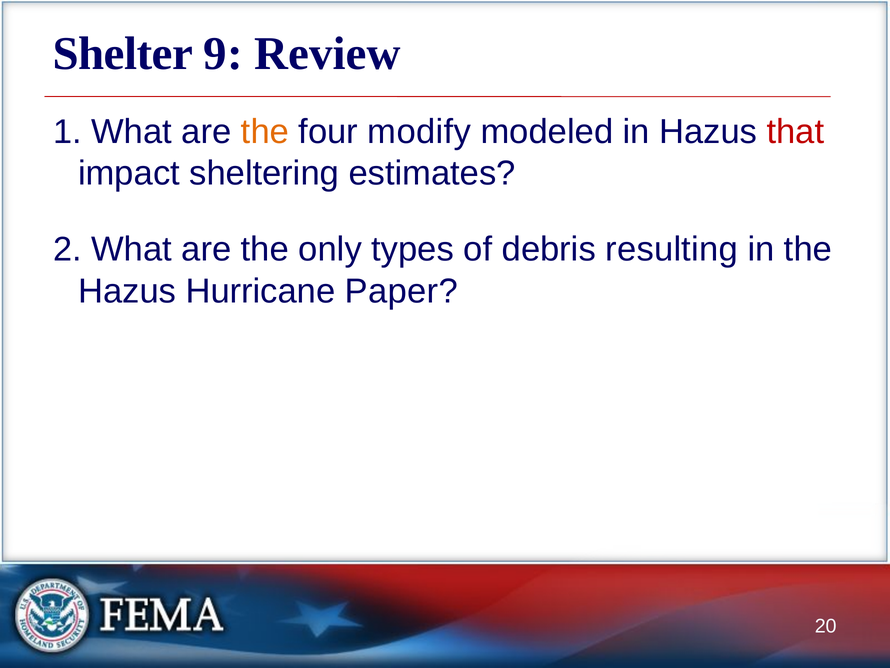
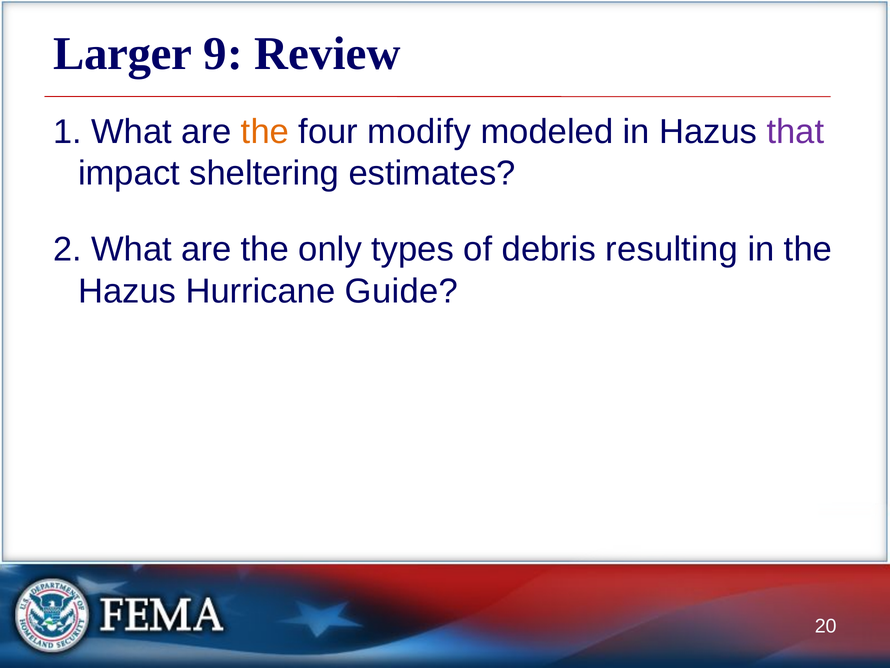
Shelter: Shelter -> Larger (123, 54)
that colour: red -> purple (795, 132)
Paper: Paper -> Guide (401, 291)
